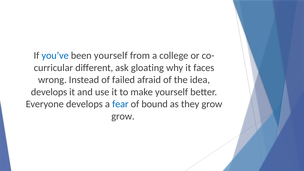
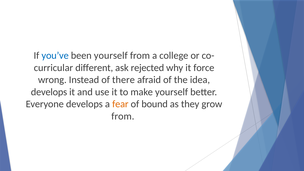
gloating: gloating -> rejected (147, 68)
faces: faces -> force (204, 68)
failed: failed -> there (123, 80)
fear colour: blue -> orange (120, 104)
grow: grow -> from (123, 116)
